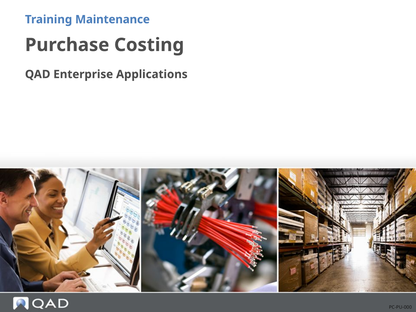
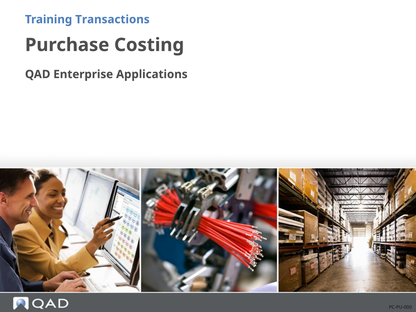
Maintenance: Maintenance -> Transactions (112, 19)
